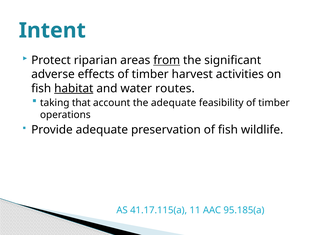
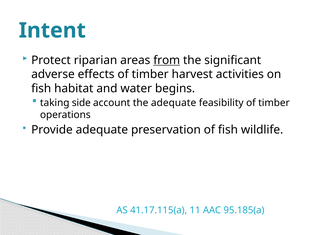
habitat underline: present -> none (74, 88)
routes: routes -> begins (175, 88)
that: that -> side (81, 103)
